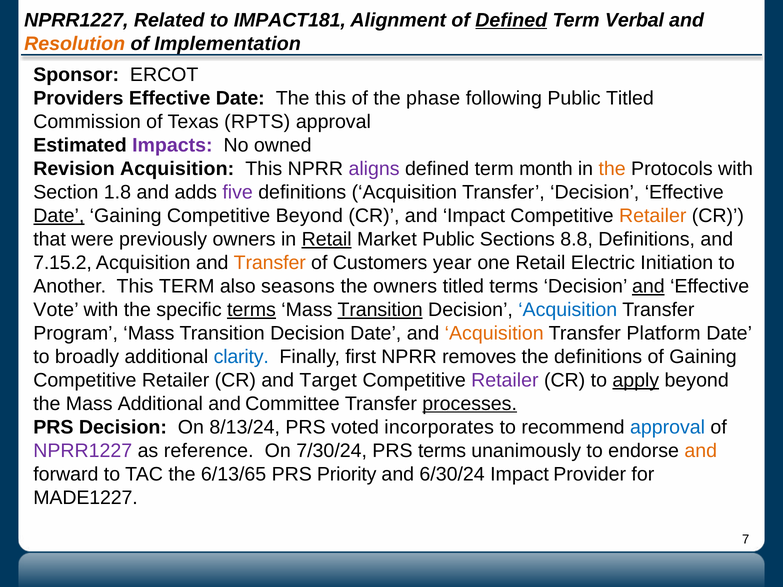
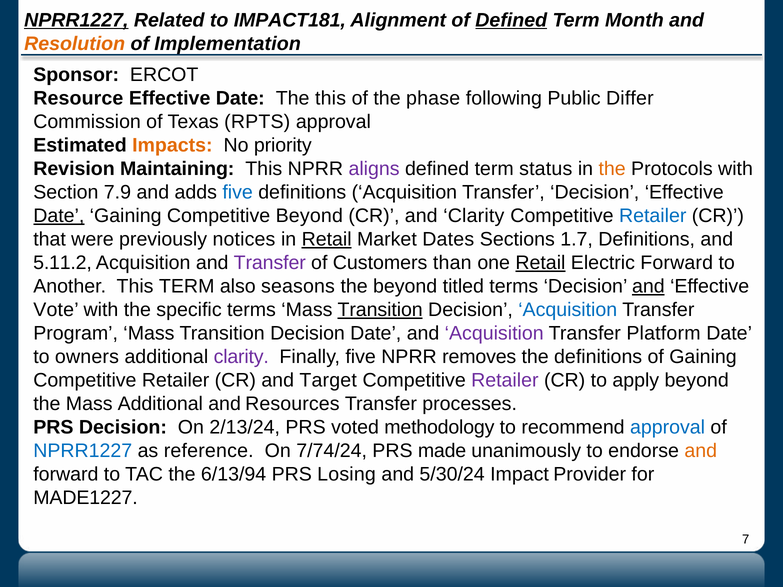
NPRR1227 underline: none -> present (76, 20)
Verbal: Verbal -> Month (634, 20)
Providers: Providers -> Resource (78, 99)
Public Titled: Titled -> Differ (630, 99)
Impacts colour: purple -> orange (172, 146)
owned: owned -> priority (283, 146)
Revision Acquisition: Acquisition -> Maintaining (177, 169)
month: month -> status (546, 169)
1.8: 1.8 -> 7.9 (117, 192)
five colour: purple -> blue (238, 192)
and Impact: Impact -> Clarity (474, 216)
Retailer colour: orange -> blue (653, 216)
previously owners: owners -> notices (244, 239)
Market Public: Public -> Dates (448, 239)
8.8: 8.8 -> 1.7 (577, 239)
7.15.2: 7.15.2 -> 5.11.2 (63, 263)
Transfer colour: orange -> purple (270, 263)
year: year -> than (452, 263)
Retail underline: none -> present (540, 263)
Electric Initiation: Initiation -> Forward (677, 263)
the owners: owners -> beyond (405, 286)
terms underline: present -> none (251, 310)
Acquisition colour: orange -> purple (494, 333)
broadly: broadly -> owners (87, 357)
clarity colour: blue -> purple (241, 357)
Finally first: first -> five (361, 357)
apply underline: present -> none (636, 380)
Committee: Committee -> Resources (292, 404)
processes underline: present -> none (470, 404)
8/13/24: 8/13/24 -> 2/13/24 (245, 427)
incorporates: incorporates -> methodology (439, 427)
NPRR1227 colour: purple -> blue (83, 451)
7/30/24: 7/30/24 -> 7/74/24 (332, 451)
PRS terms: terms -> made (442, 451)
6/13/65: 6/13/65 -> 6/13/94 (234, 474)
Priority: Priority -> Losing (347, 474)
6/30/24: 6/30/24 -> 5/30/24 (452, 474)
